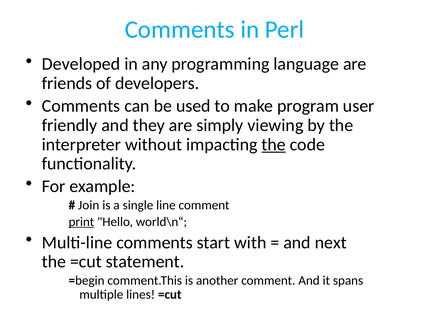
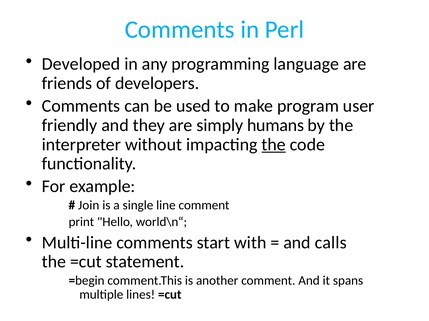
viewing: viewing -> humans (276, 126)
print underline: present -> none (81, 222)
next: next -> calls (331, 243)
